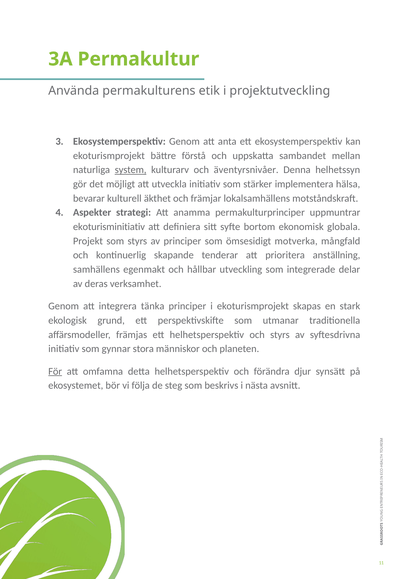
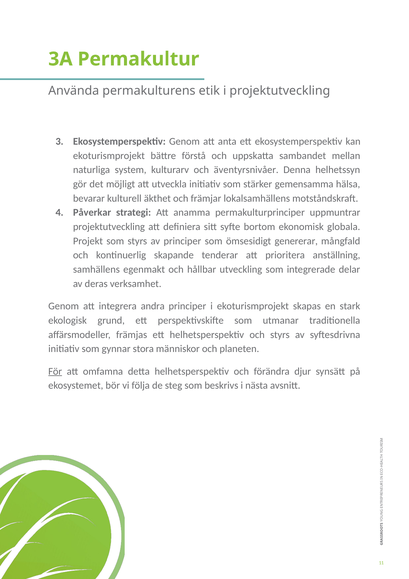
system underline: present -> none (131, 170)
implementera: implementera -> gemensamma (304, 184)
Aspekter: Aspekter -> Påverkar (92, 212)
ekoturisminitiativ: ekoturisminitiativ -> projektutveckling (109, 227)
motverka: motverka -> genererar (296, 241)
tänka: tänka -> andra (153, 306)
